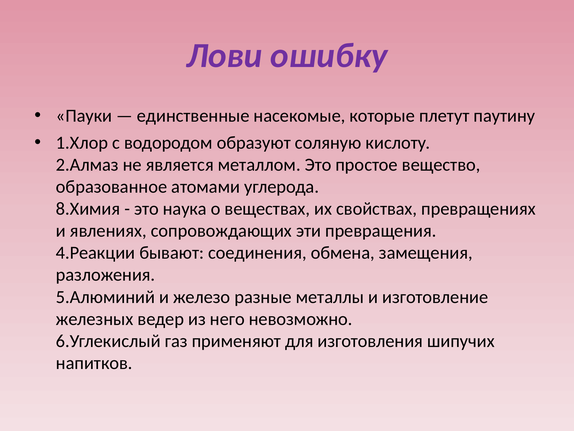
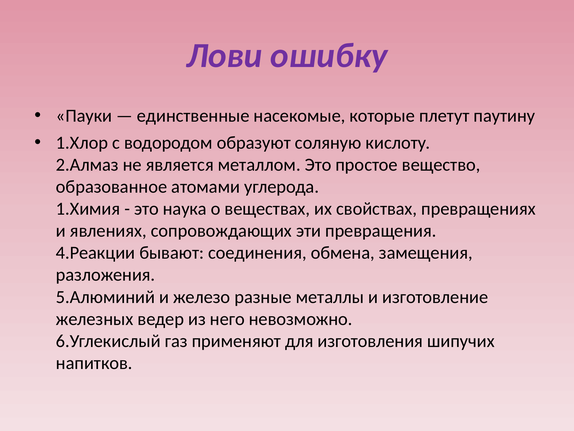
8.Химия: 8.Химия -> 1.Химия (88, 209)
